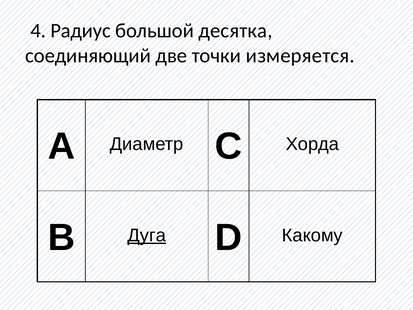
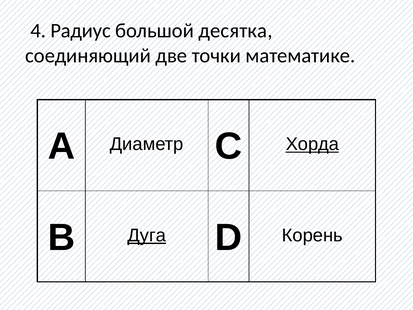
измеряется: измеряется -> математике (300, 56)
Хорда underline: none -> present (312, 144)
Какому: Какому -> Корень (312, 235)
